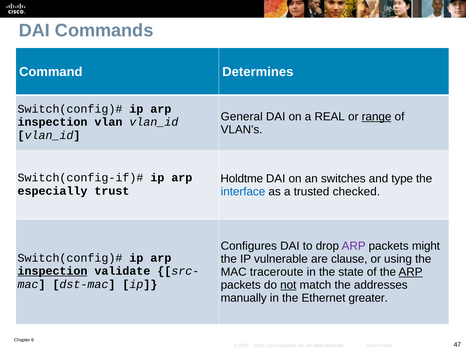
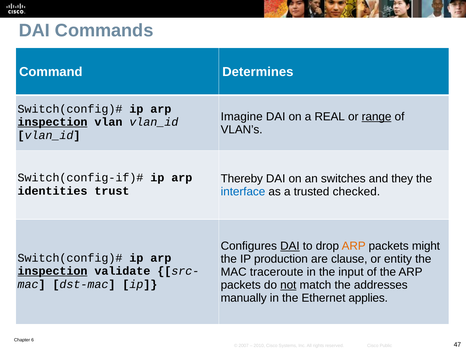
General: General -> Imagine (242, 116)
inspection underline: none -> present (53, 122)
Holdtme: Holdtme -> Thereby (242, 178)
type: type -> they (402, 178)
especially: especially -> identities (53, 191)
DAI underline: none -> present (290, 246)
ARP colour: purple -> orange (354, 246)
vulnerable: vulnerable -> production (281, 259)
using: using -> entity (398, 259)
state: state -> input (351, 272)
ARP underline: present -> none (411, 272)
greater: greater -> applies (368, 298)
